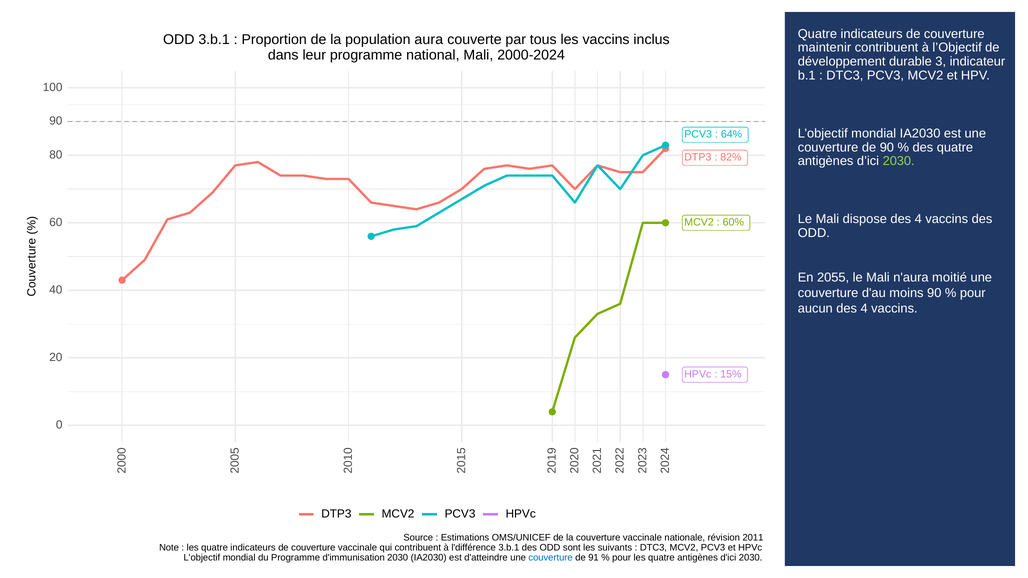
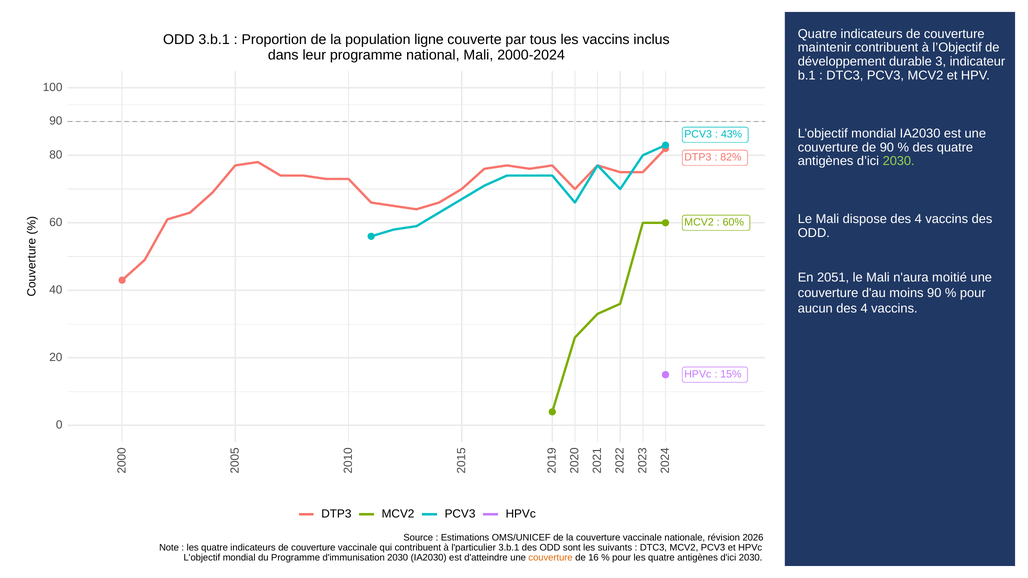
aura: aura -> ligne (429, 40)
64%: 64% -> 43% (732, 134)
2055: 2055 -> 2051 (833, 278)
2011: 2011 -> 2026 (753, 538)
l'différence: l'différence -> l'particulier (474, 548)
couverture colour: blue -> orange (551, 558)
91: 91 -> 16 (594, 558)
